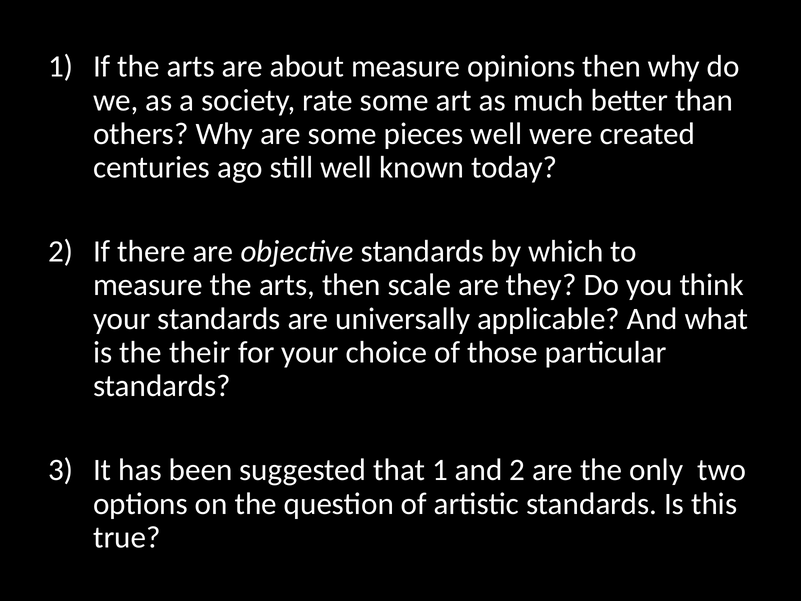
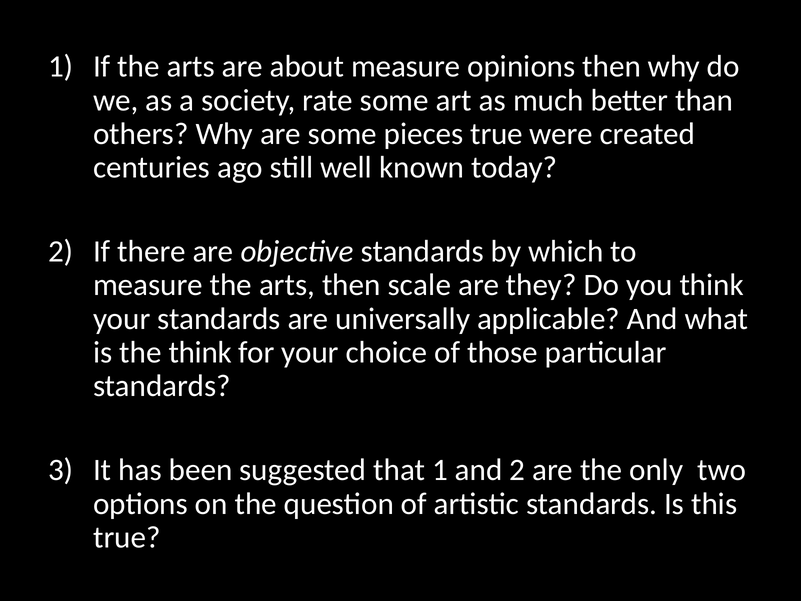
pieces well: well -> true (497, 134)
the their: their -> think (200, 352)
